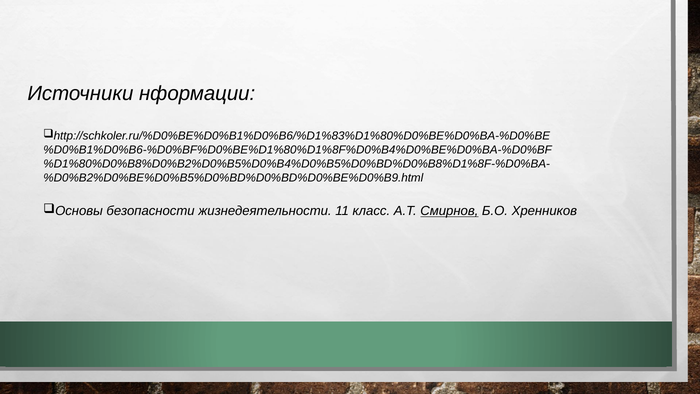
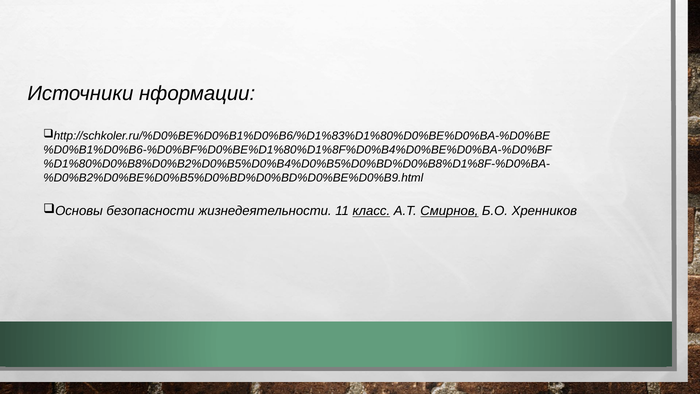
класс underline: none -> present (371, 211)
